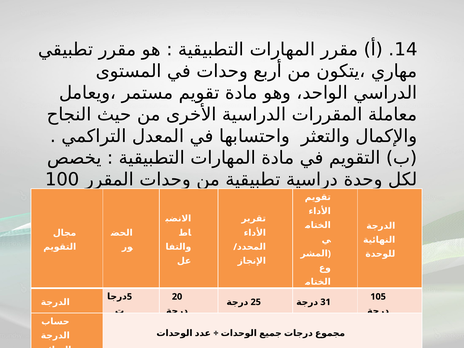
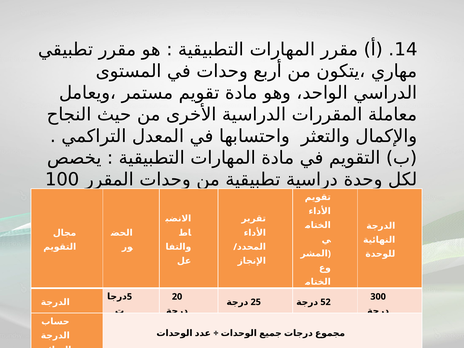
31: 31 -> 52 (326, 302)
105: 105 -> 300 (378, 297)
